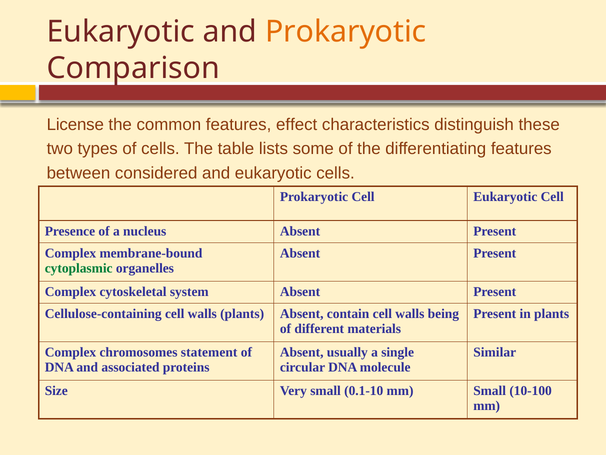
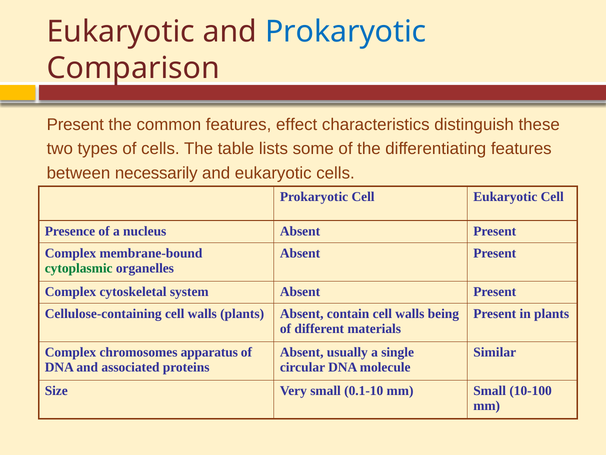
Prokaryotic colour: orange -> blue (346, 32)
License: License -> Present (75, 124)
considered: considered -> necessarily (156, 173)
statement: statement -> apparatus (209, 352)
